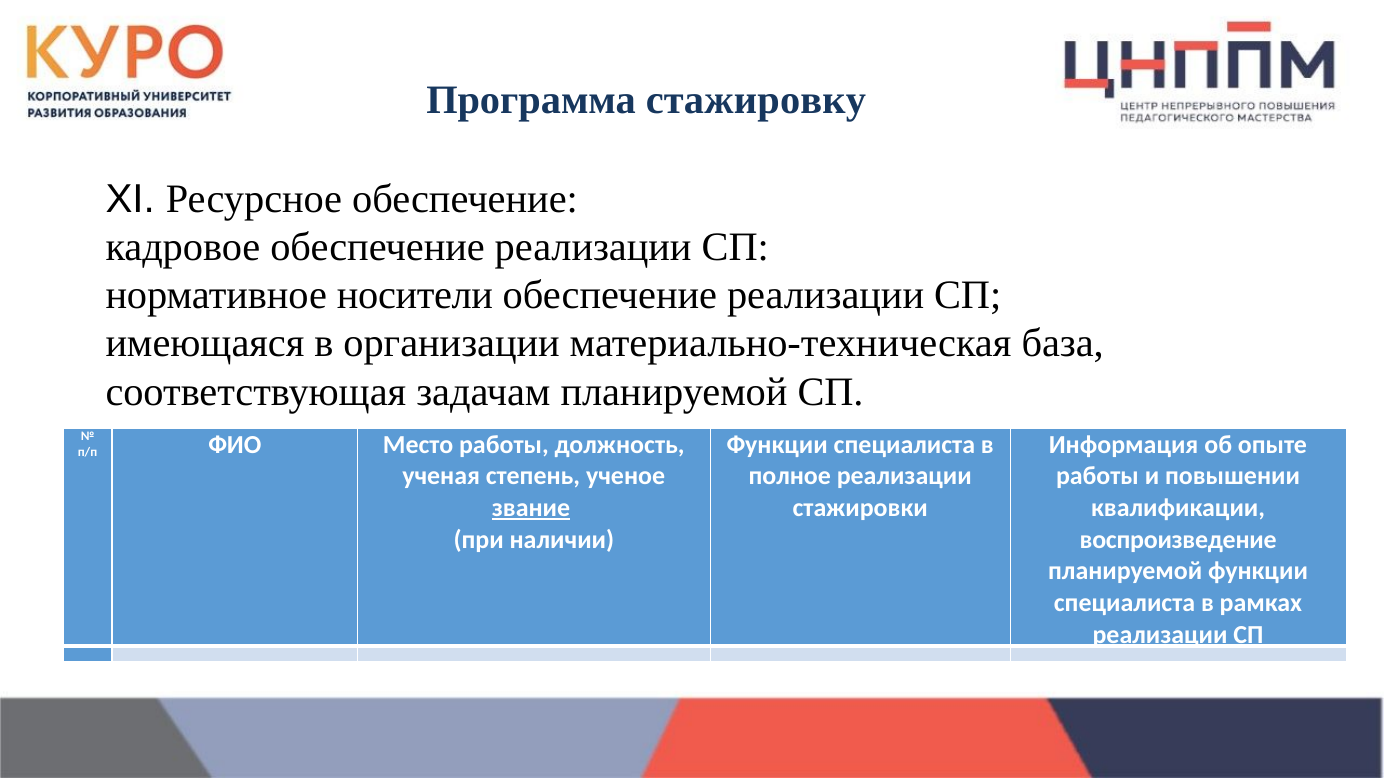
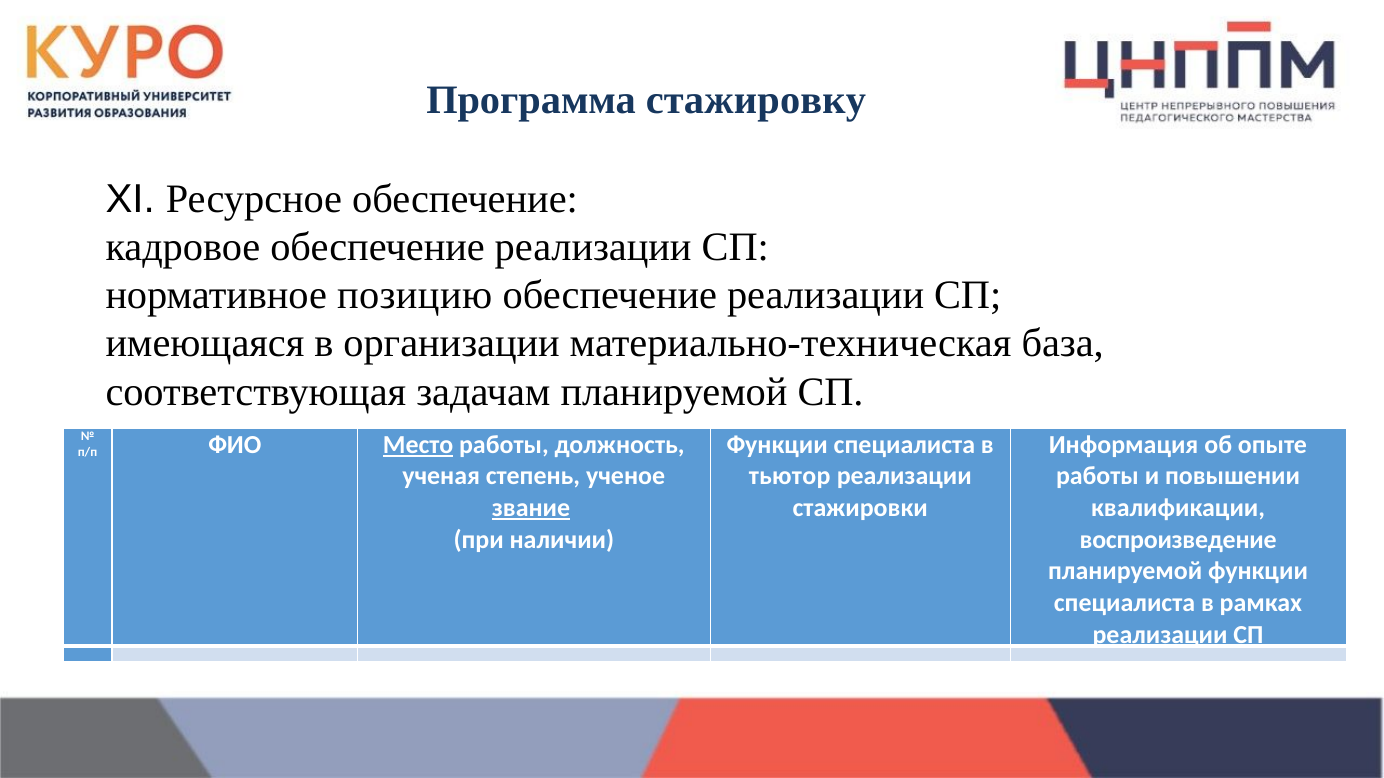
носители: носители -> позицию (415, 296)
Место underline: none -> present (418, 445)
полное: полное -> тьютор (790, 477)
